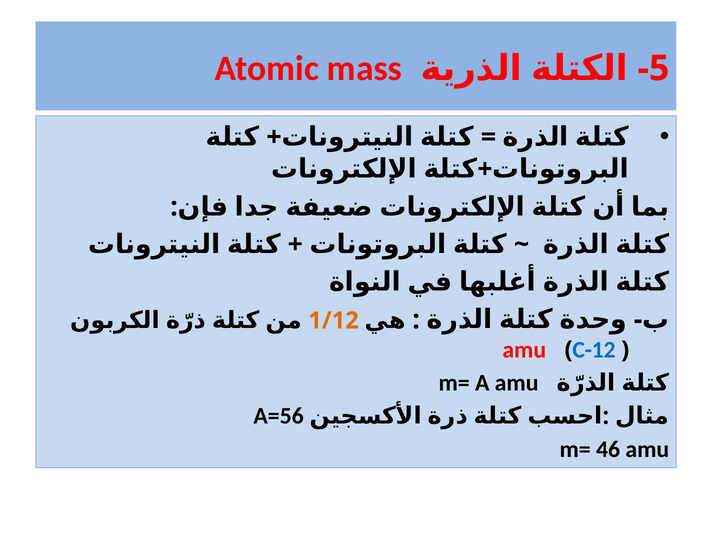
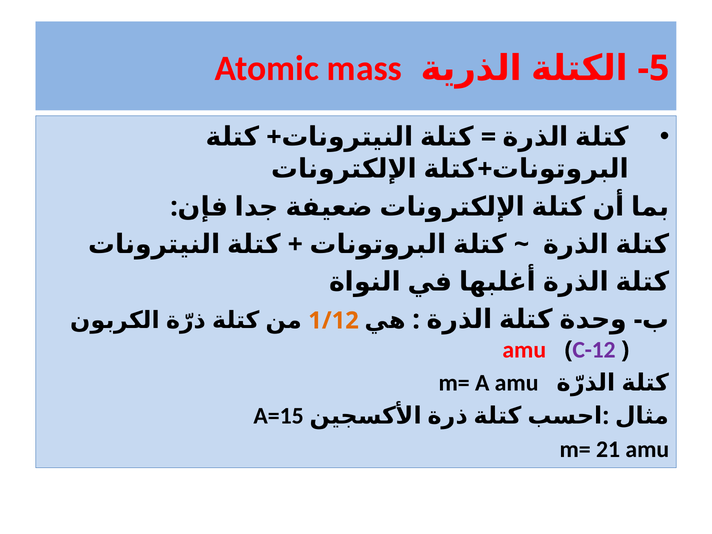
C-12 colour: blue -> purple (594, 350)
A=56: A=56 -> A=15 (279, 416)
46: 46 -> 21 (608, 449)
